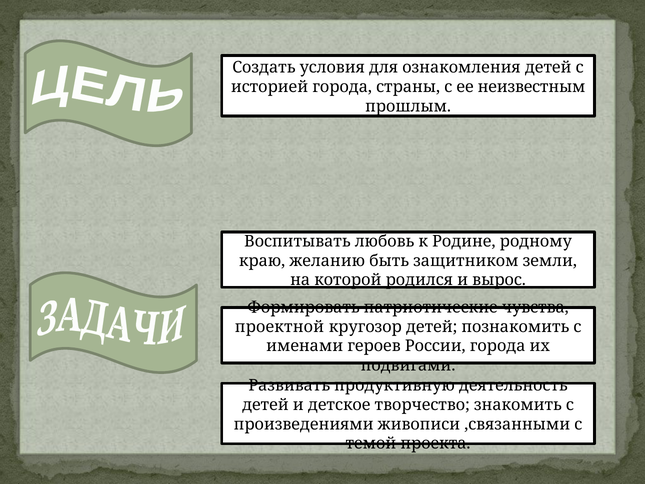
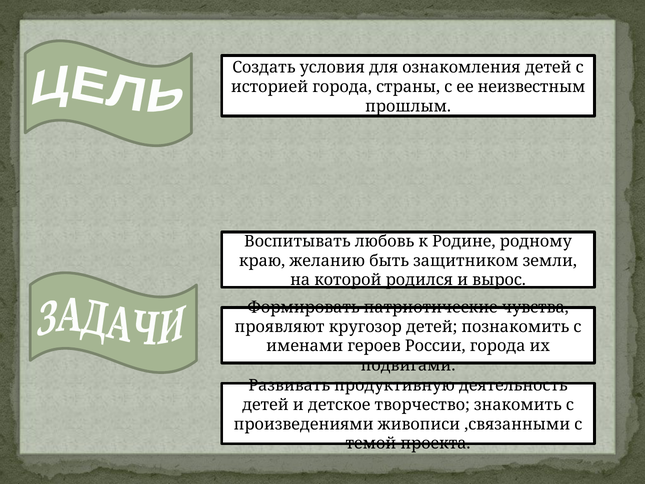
проектной: проектной -> проявляют (280, 327)
